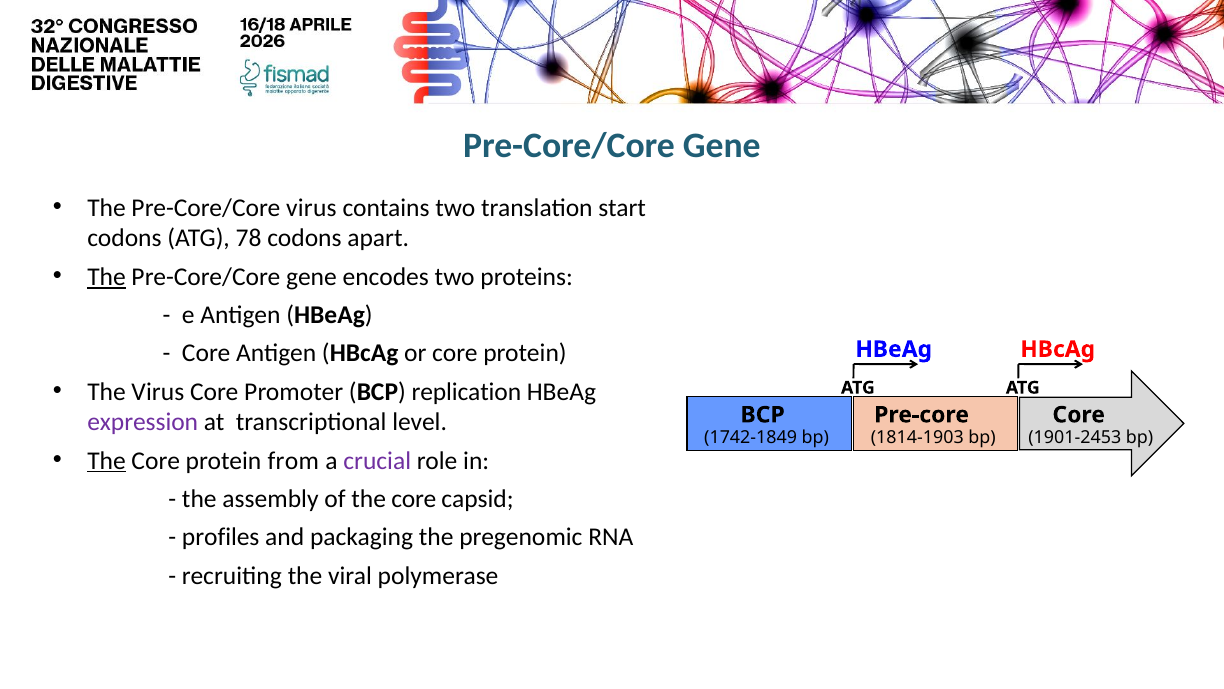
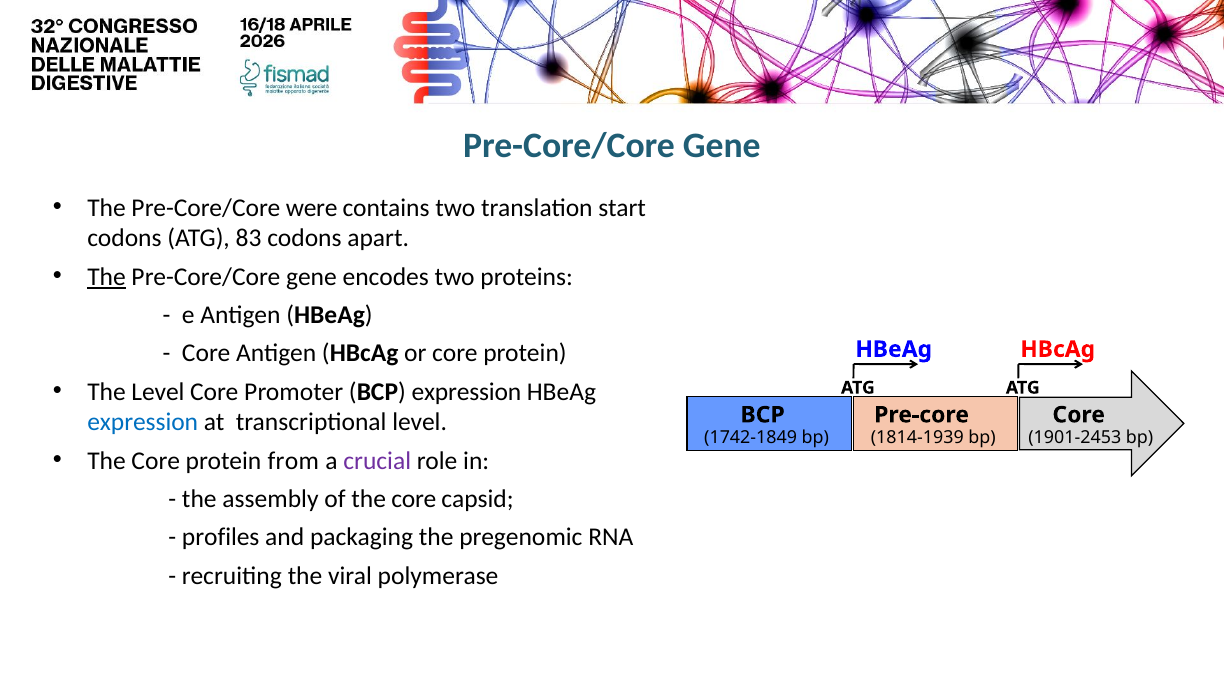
Pre-Core/Core virus: virus -> were (312, 208)
78: 78 -> 83 (249, 238)
The Virus: Virus -> Level (158, 391)
BCP replication: replication -> expression (466, 391)
expression colour: purple -> blue (143, 422)
1814-1903: 1814-1903 -> 1814-1939 (917, 438)
The underline: present -> none (107, 460)
